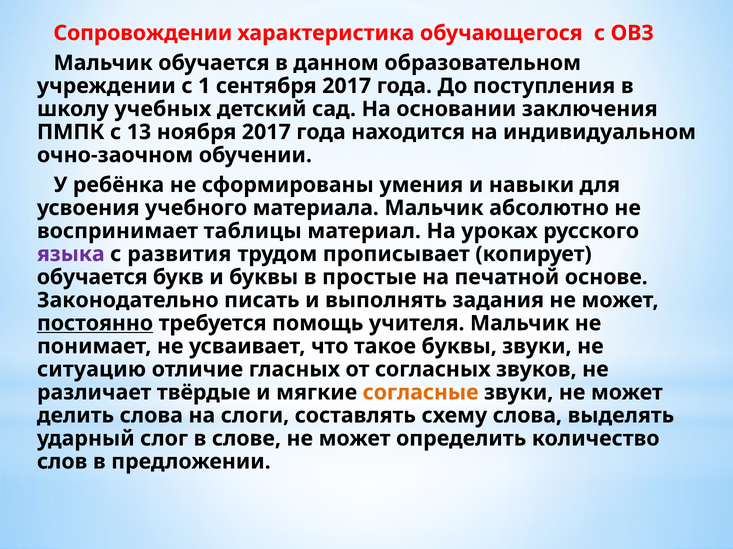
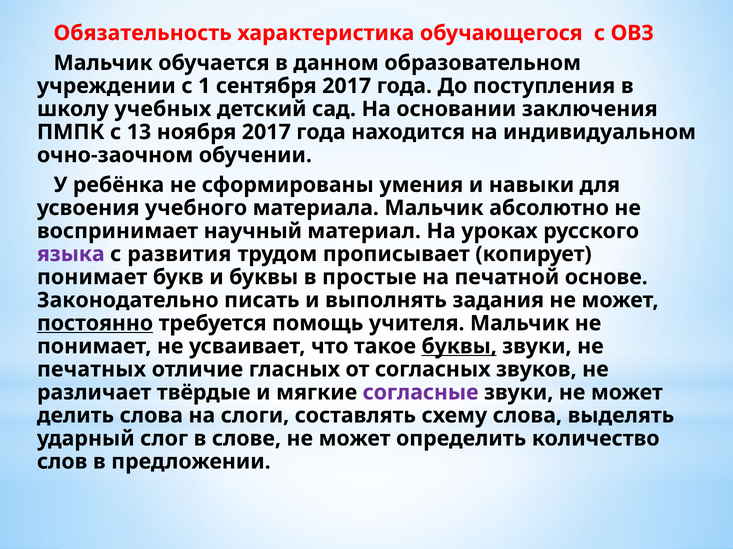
Сопровождении: Сопровождении -> Обязательность (143, 33)
таблицы: таблицы -> научный (253, 231)
обучается: обучается -> понимает (92, 277)
буквы underline: none -> present (459, 347)
ситуацию: ситуацию -> печатных (91, 370)
согласные colour: orange -> purple (421, 393)
